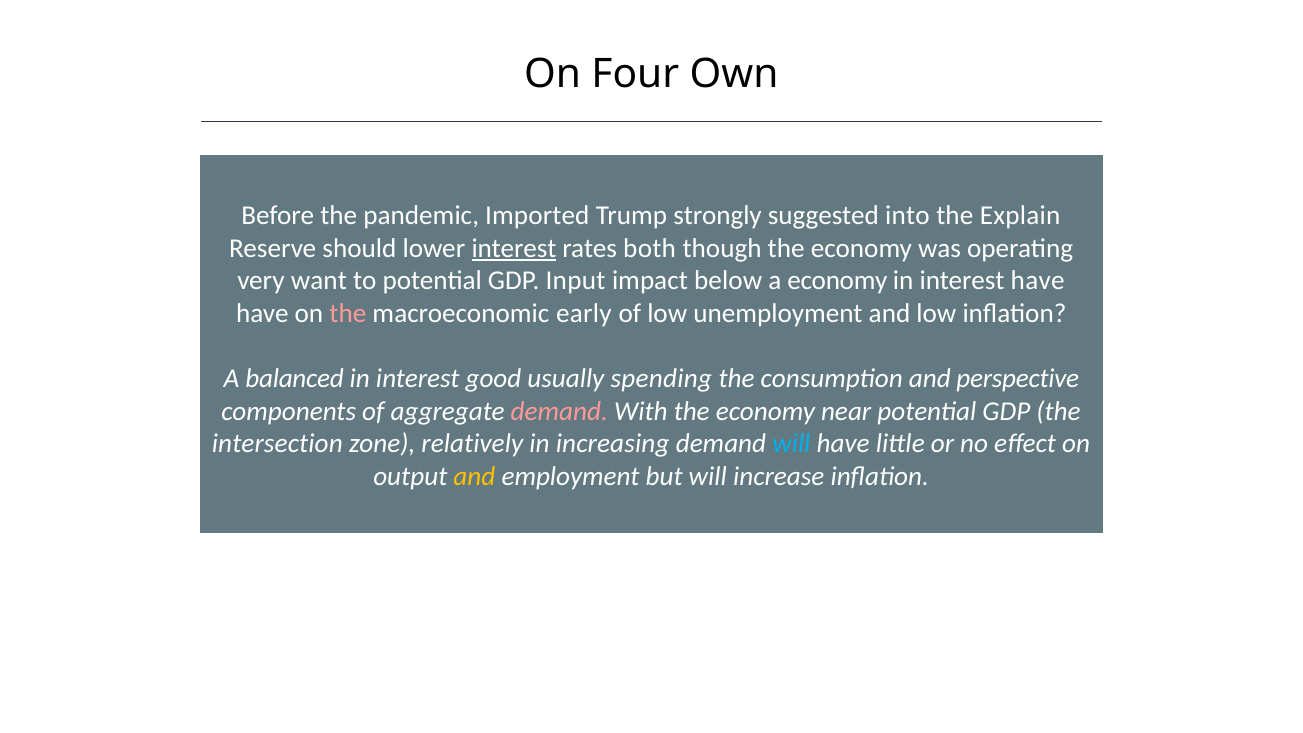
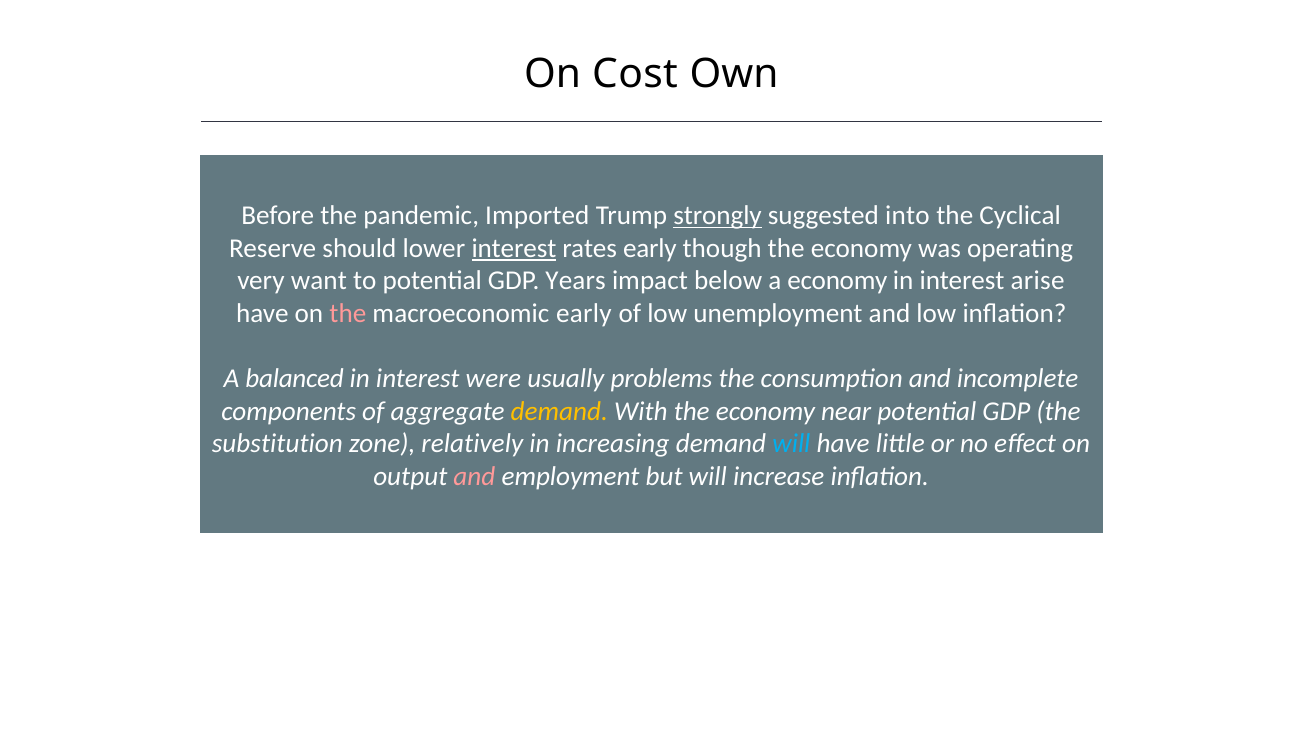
Four: Four -> Cost (635, 74)
strongly underline: none -> present (718, 216)
Explain: Explain -> Cyclical (1020, 216)
rates both: both -> early (650, 248)
Input: Input -> Years (576, 281)
interest have: have -> arise (1038, 281)
good: good -> were (493, 379)
spending: spending -> problems (662, 379)
perspective: perspective -> incomplete (1018, 379)
demand colour: pink -> yellow (559, 411)
intersection: intersection -> substitution (277, 444)
and colour: yellow -> pink (474, 476)
